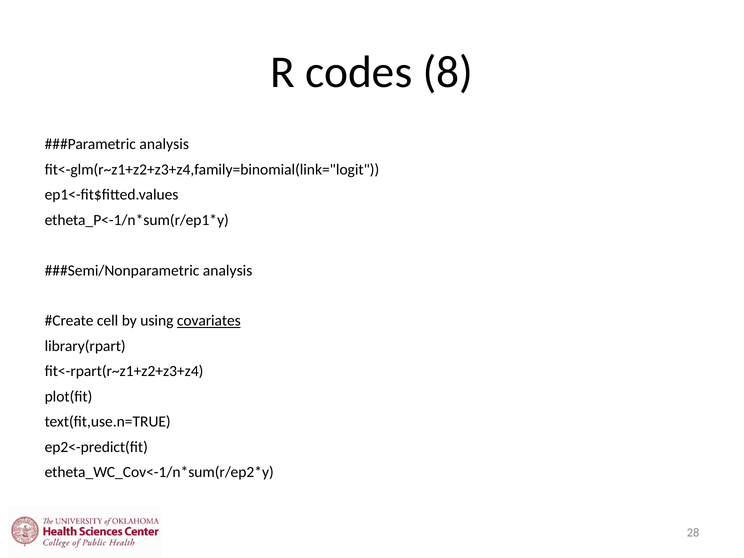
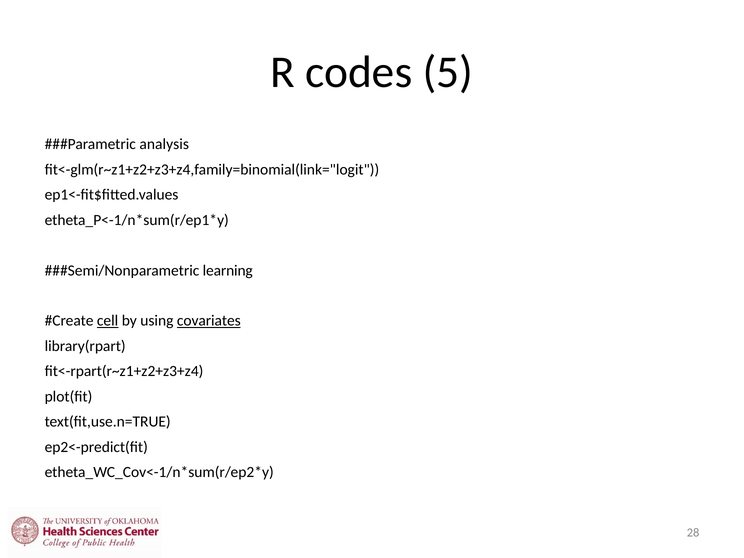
8: 8 -> 5 (448, 72)
analysis: analysis -> learning (228, 270)
cell underline: none -> present (108, 321)
